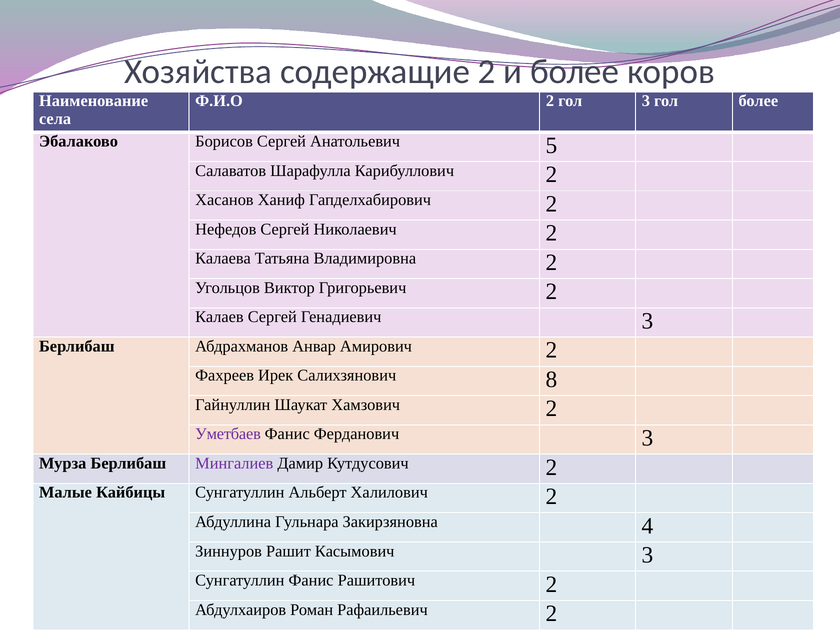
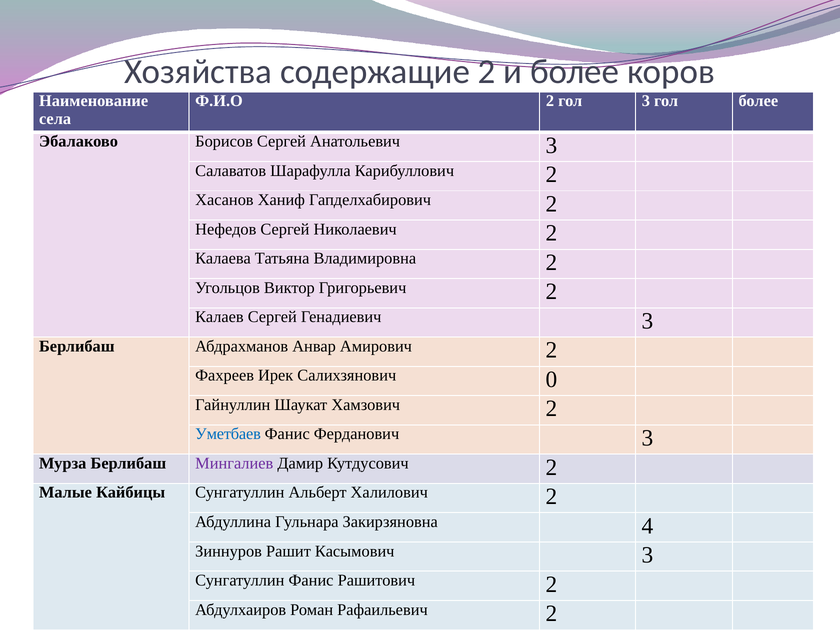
Анатольевич 5: 5 -> 3 (552, 145)
8: 8 -> 0 (552, 380)
Уметбаев colour: purple -> blue (228, 434)
